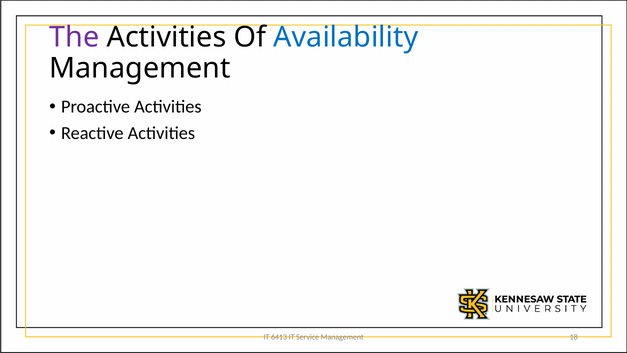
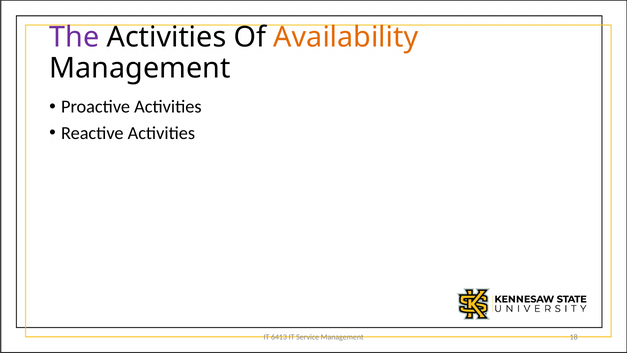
Availability colour: blue -> orange (346, 37)
